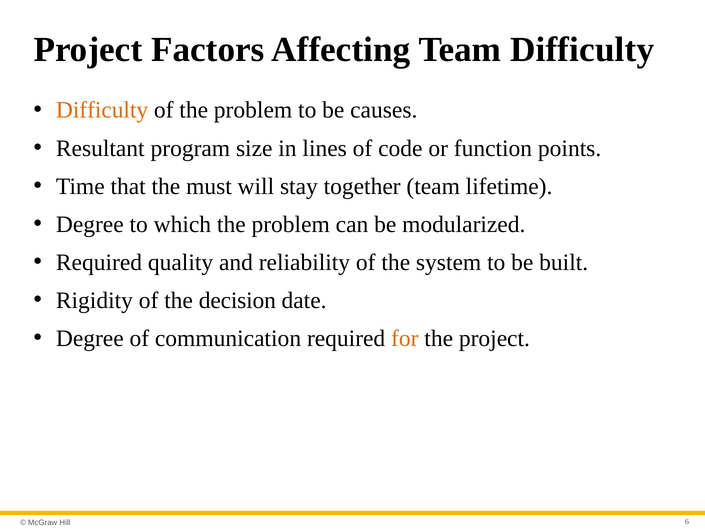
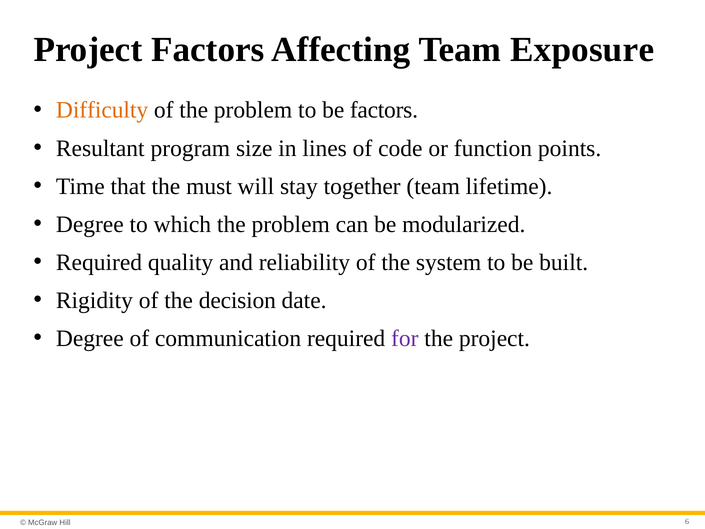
Team Difficulty: Difficulty -> Exposure (582, 49)
be causes: causes -> factors (384, 110)
for colour: orange -> purple (405, 338)
